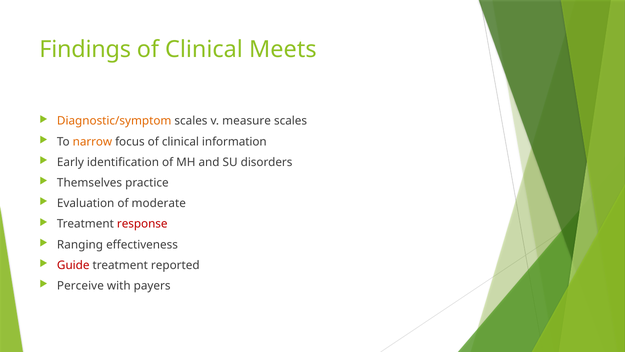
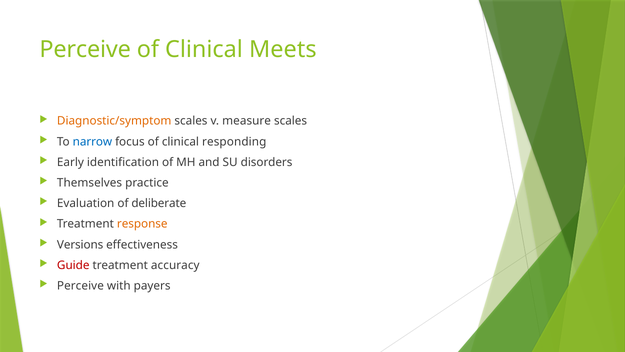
Findings: Findings -> Perceive (85, 49)
narrow colour: orange -> blue (92, 142)
information: information -> responding (234, 142)
moderate: moderate -> deliberate (159, 203)
response colour: red -> orange (142, 224)
Ranging: Ranging -> Versions (80, 244)
reported: reported -> accuracy (175, 265)
